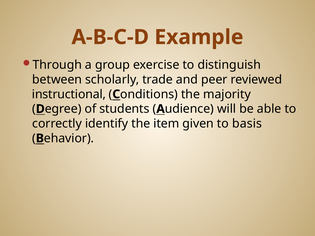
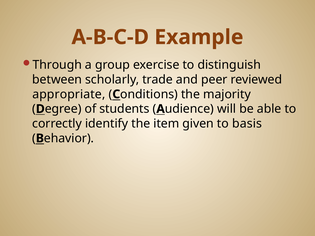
instructional: instructional -> appropriate (69, 94)
